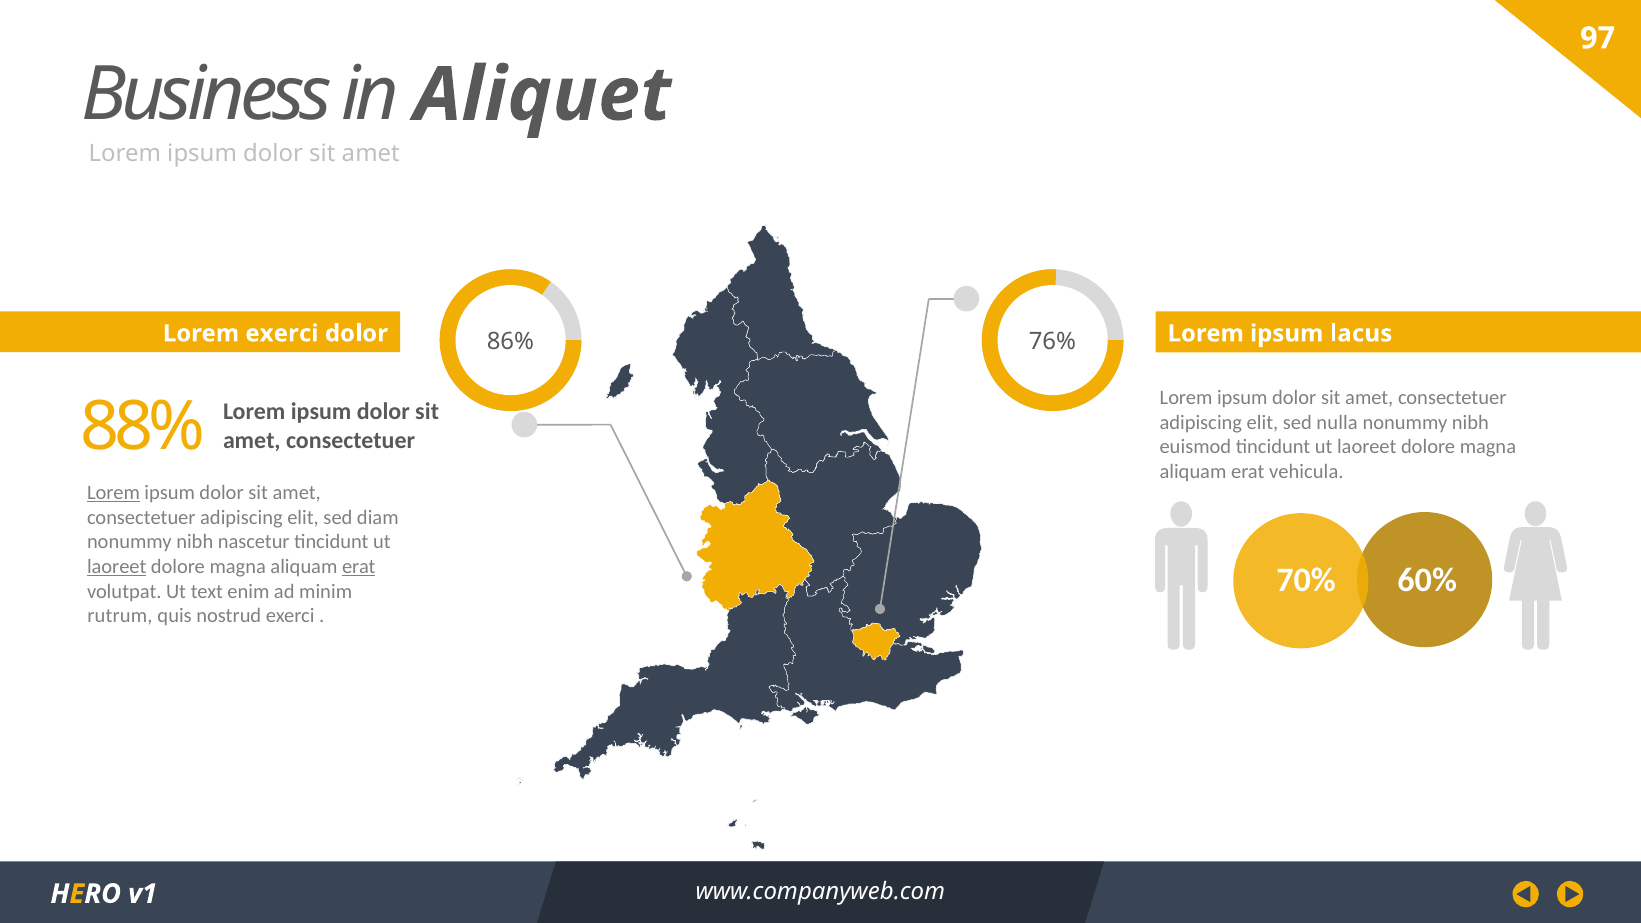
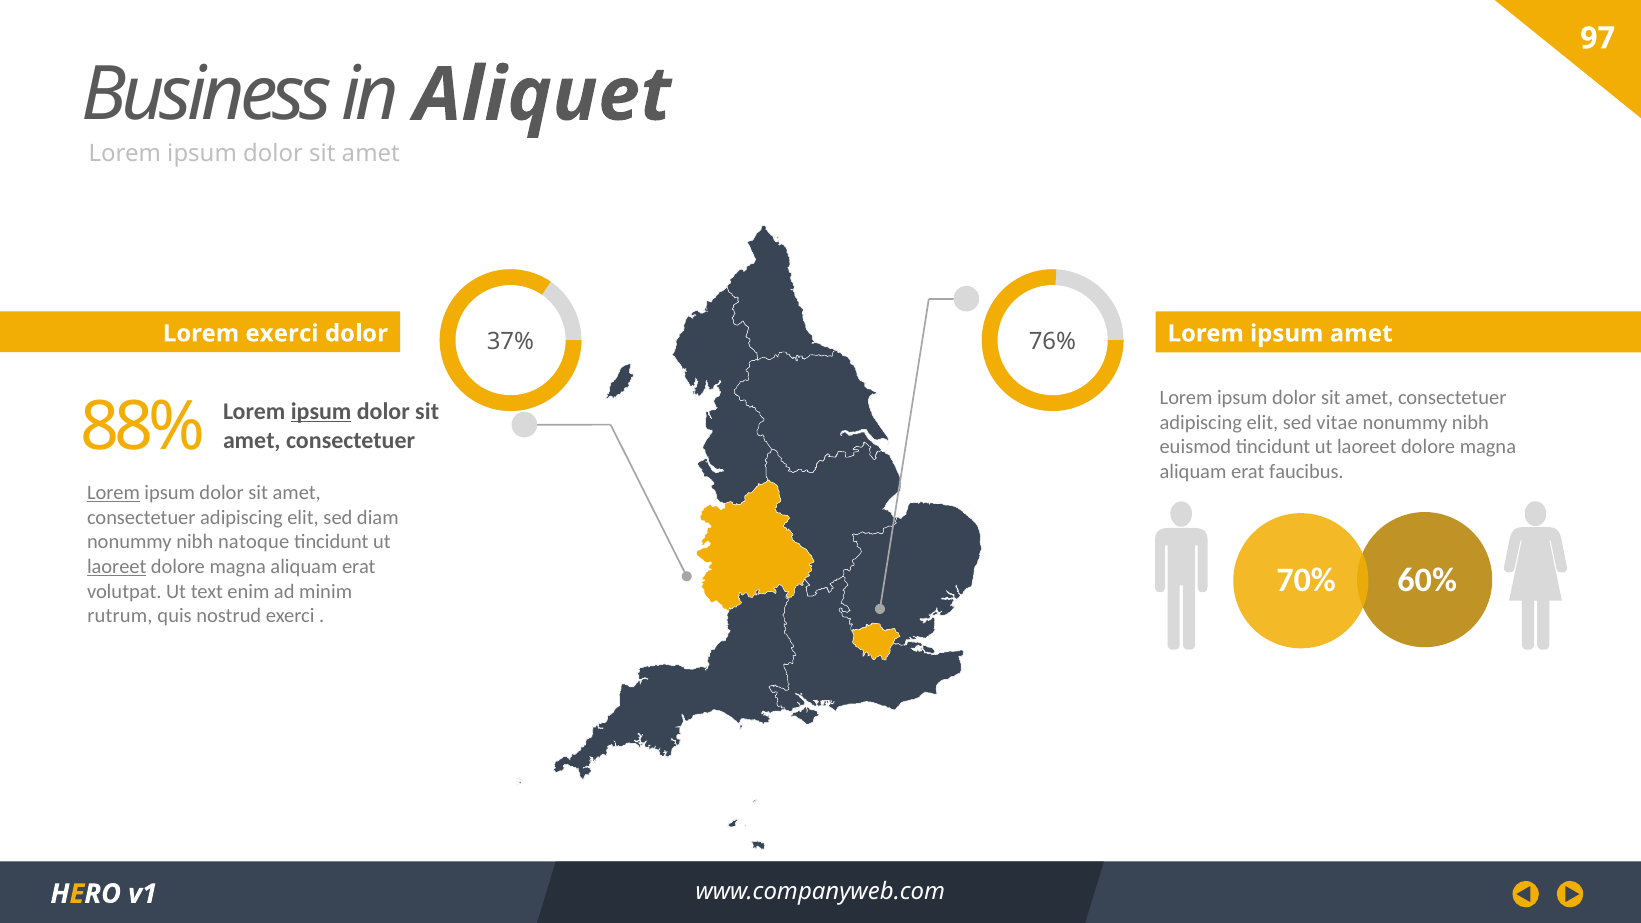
86%: 86% -> 37% (510, 342)
ipsum lacus: lacus -> amet (1361, 334)
ipsum underline: none -> present (321, 411)
nulla: nulla -> vitae (1337, 423)
vehicula: vehicula -> faucibus (1306, 472)
nascetur: nascetur -> natoque (254, 542)
erat underline: present -> none (359, 567)
